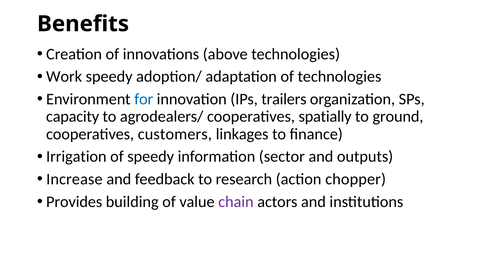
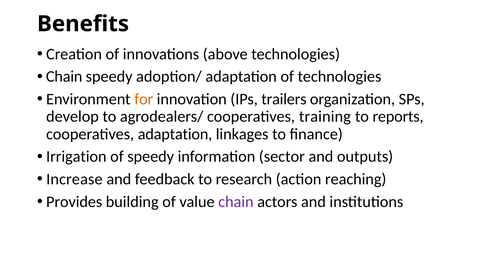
Work: Work -> Chain (64, 77)
for colour: blue -> orange (144, 99)
capacity: capacity -> develop (73, 117)
spatially: spatially -> training (325, 117)
ground: ground -> reports (398, 117)
cooperatives customers: customers -> adaptation (175, 134)
chopper: chopper -> reaching (356, 179)
